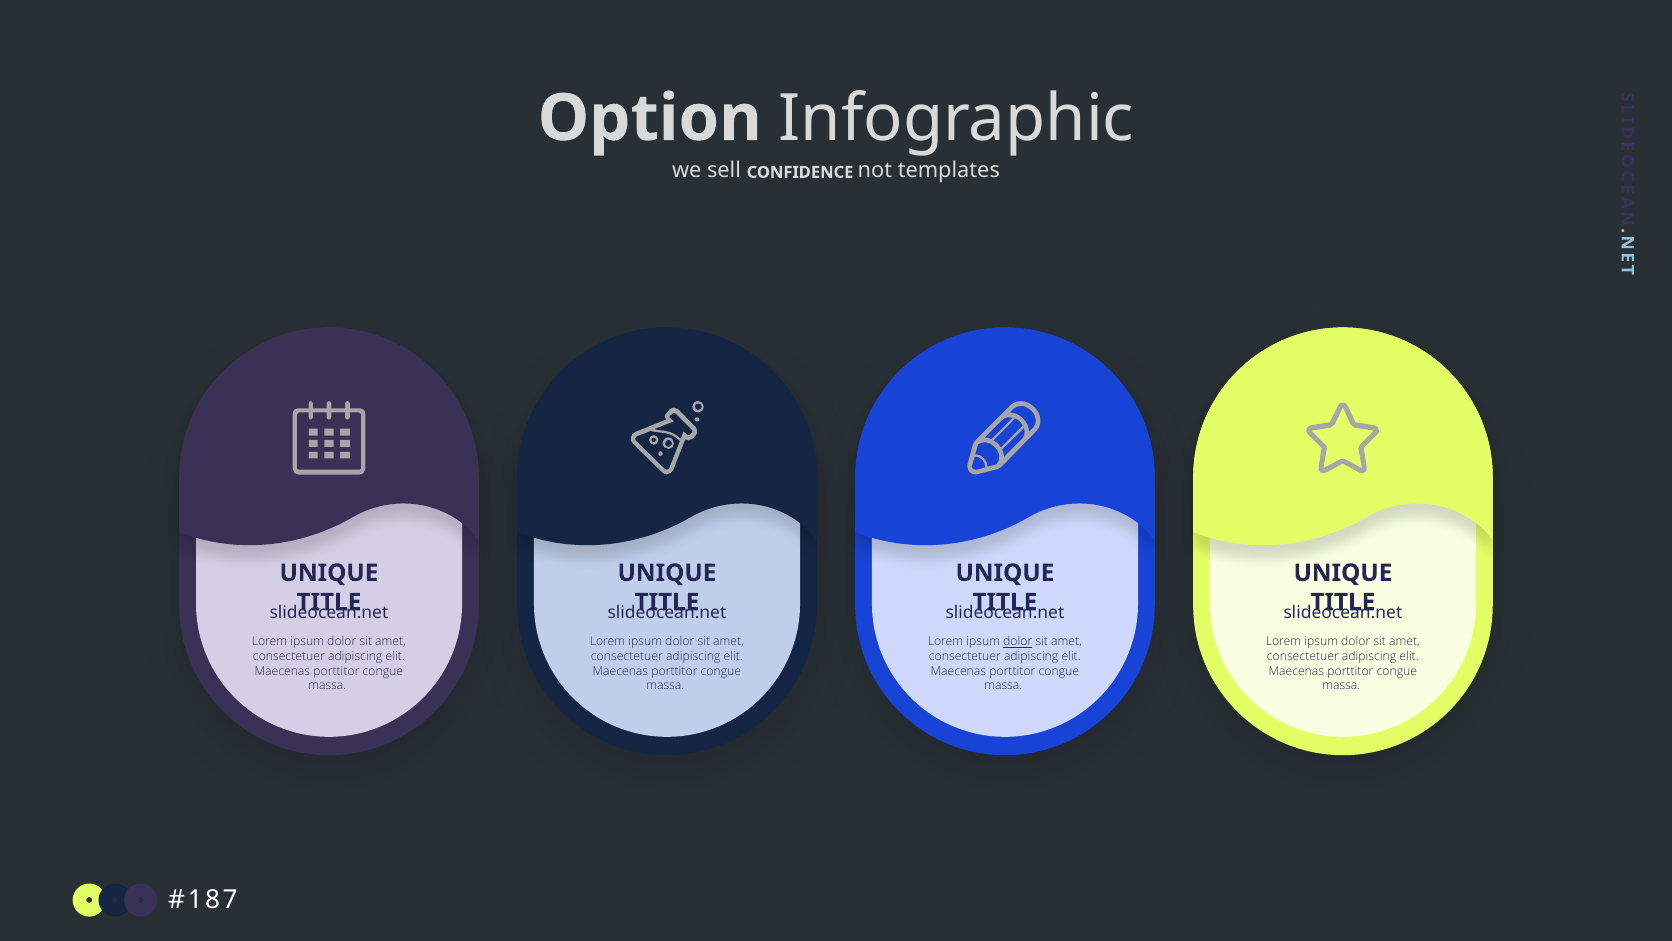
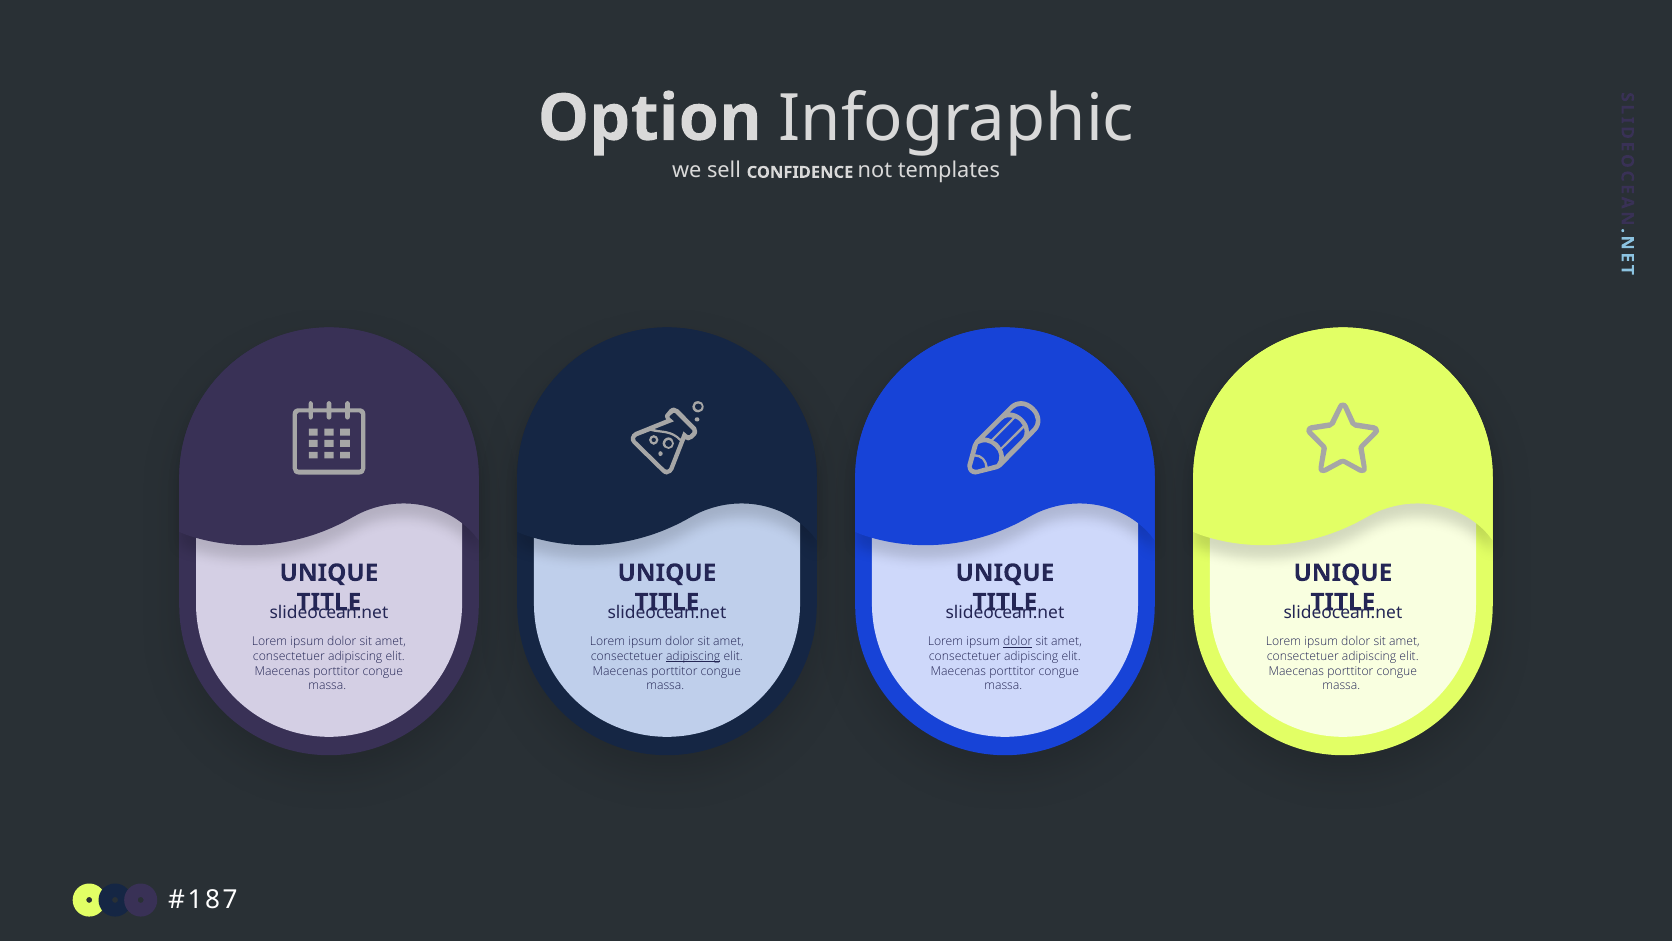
adipiscing underline: none -> present (693, 656)
